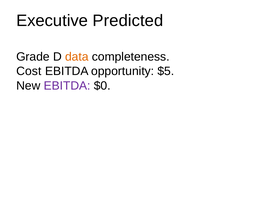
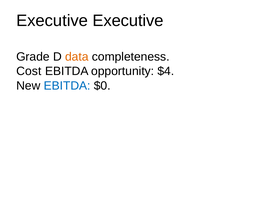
Executive Predicted: Predicted -> Executive (128, 21)
$5: $5 -> $4 (166, 71)
EBITDA colour: purple -> blue (67, 86)
